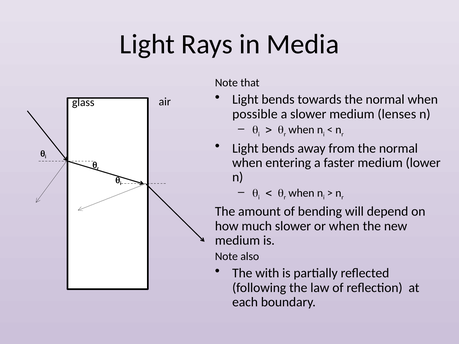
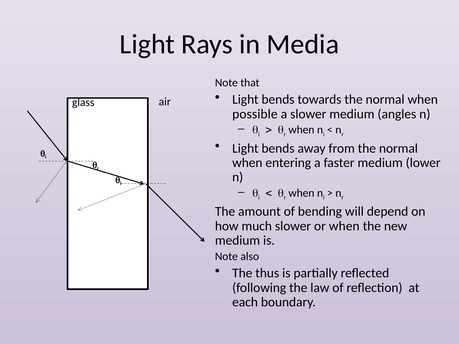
lenses: lenses -> angles (397, 114)
with: with -> thus (267, 273)
